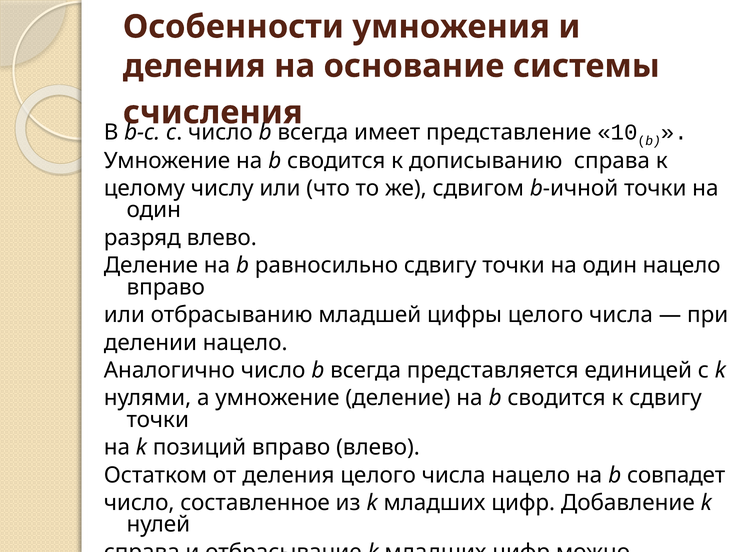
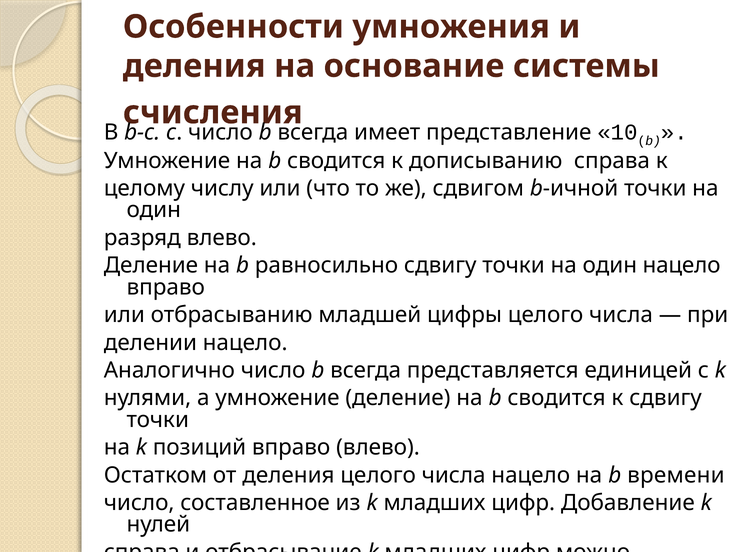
совпадет: совпадет -> времени (676, 475)
